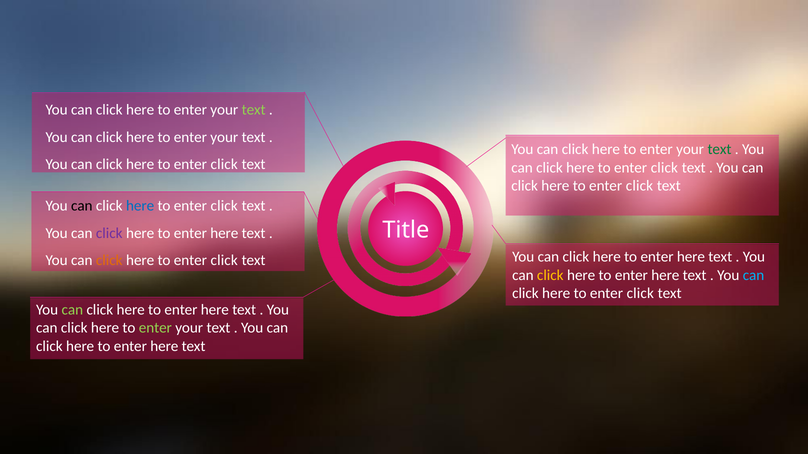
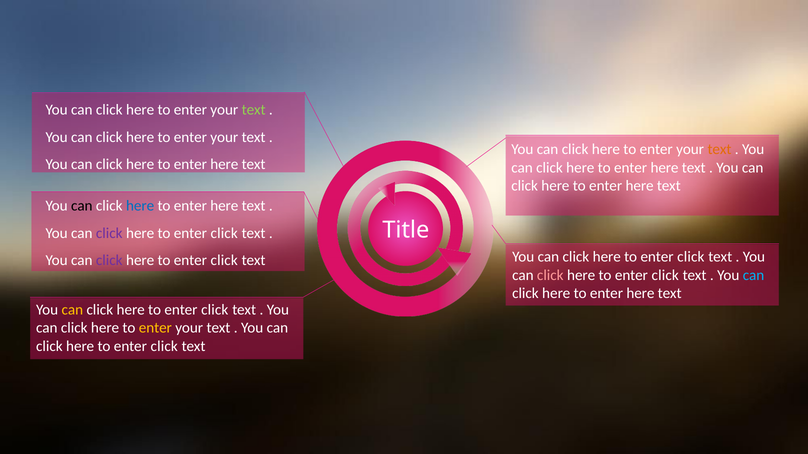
text colour: green -> orange (719, 150)
click: click -> here (224, 164)
click: click -> here (665, 168)
click: click -> here (640, 186)
click: click -> here (224, 206)
here: here -> click (224, 233)
here: here -> click (691, 257)
click colour: orange -> purple (109, 261)
click colour: yellow -> pink (550, 275)
here: here -> click (665, 275)
click: click -> here (640, 294)
can colour: light green -> yellow (72, 310)
here: here -> click (215, 310)
enter colour: light green -> yellow (155, 328)
here: here -> click (164, 346)
